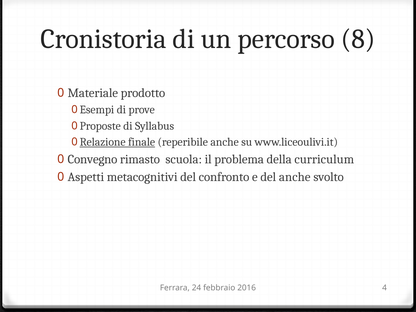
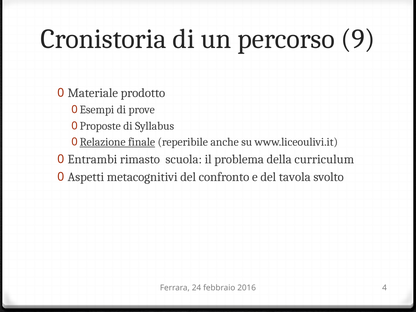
8: 8 -> 9 (358, 39)
Convegno: Convegno -> Entrambi (92, 159)
del anche: anche -> tavola (295, 177)
